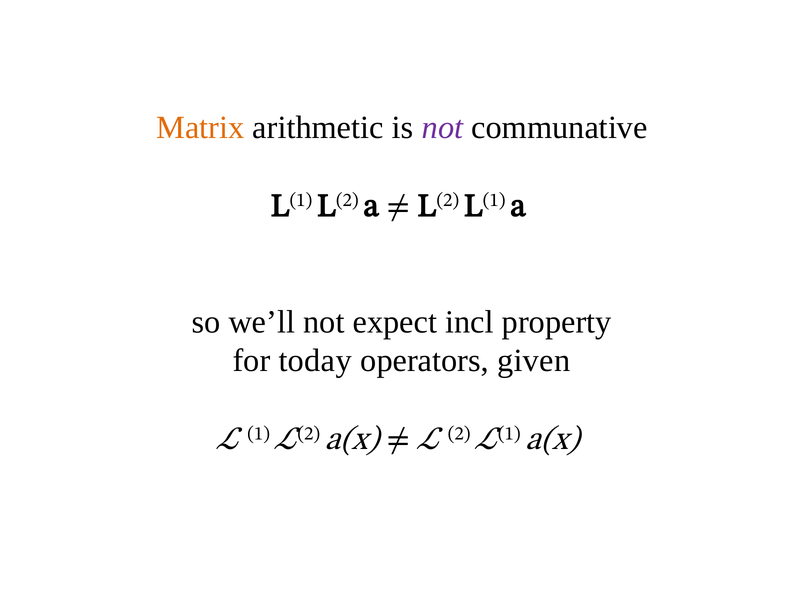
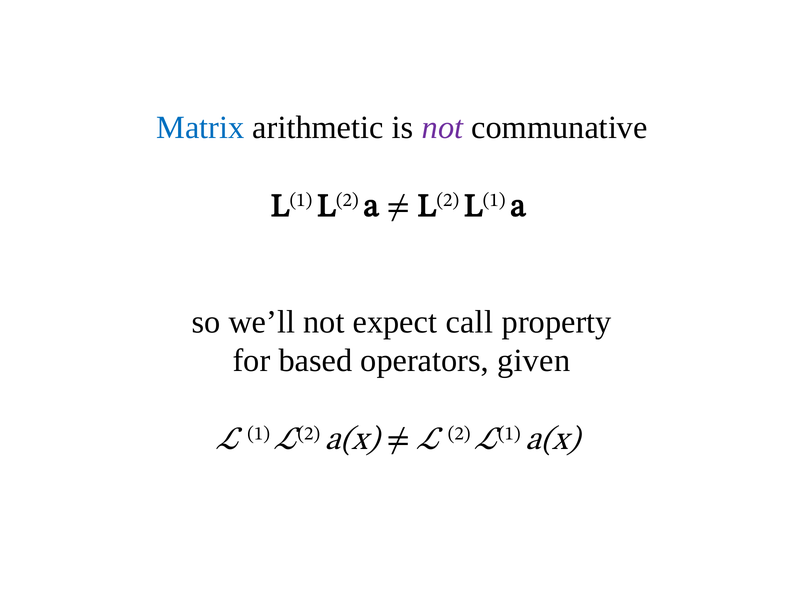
Matrix colour: orange -> blue (200, 128)
incl: incl -> call (469, 322)
today: today -> based (315, 361)
